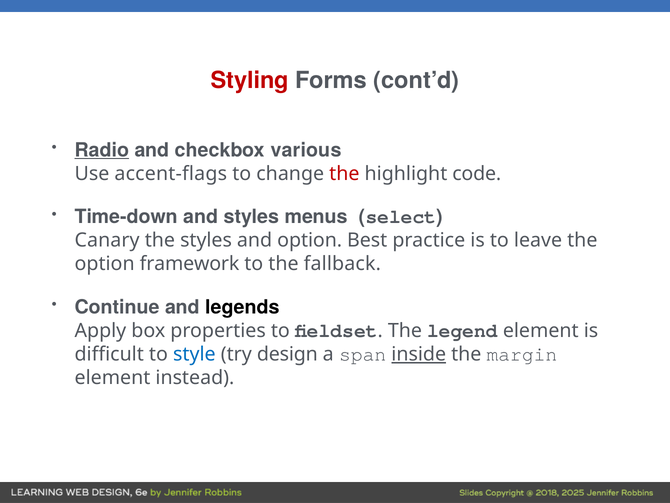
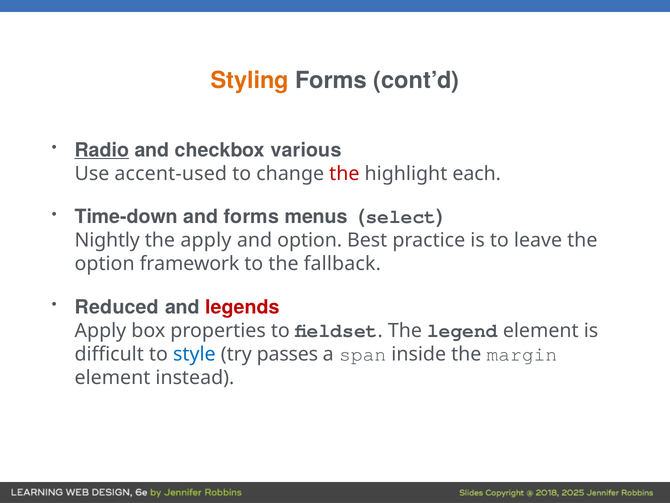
Styling colour: red -> orange (250, 80)
accent-flags: accent-flags -> accent-used (171, 173)
code: code -> each (477, 173)
and styles: styles -> forms (251, 217)
Canary: Canary -> Nightly (107, 240)
the styles: styles -> apply (206, 240)
Continue: Continue -> Reduced (117, 307)
legends colour: black -> red (242, 307)
design: design -> passes (287, 354)
inside underline: present -> none (419, 354)
